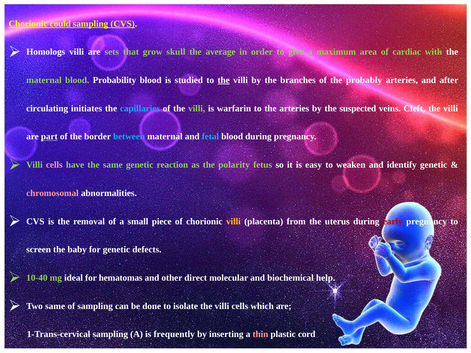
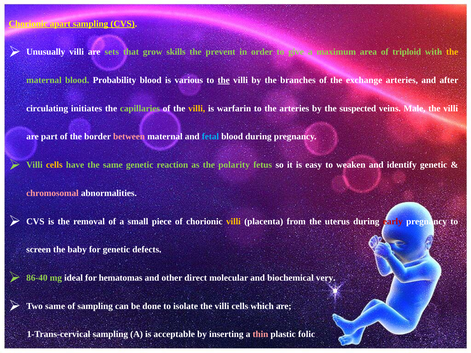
could: could -> apart (60, 24)
Homologs: Homologs -> Unusually (46, 52)
skull: skull -> skills (176, 52)
average: average -> prevent (221, 52)
cardiac: cardiac -> triploid (407, 52)
the colour: white -> yellow (452, 52)
studied: studied -> various (189, 80)
probably: probably -> exchange (364, 80)
capillaries colour: light blue -> light green (140, 108)
villi colour: light green -> yellow (197, 108)
Cleft: Cleft -> Male (415, 108)
part underline: present -> none (49, 137)
between colour: light blue -> pink (129, 137)
cells colour: pink -> yellow (54, 165)
10-40: 10-40 -> 86-40 (37, 278)
biochemical help: help -> very (326, 278)
frequently: frequently -> acceptable (174, 335)
cord: cord -> folic (307, 335)
